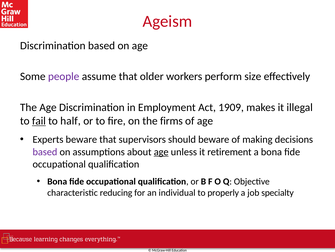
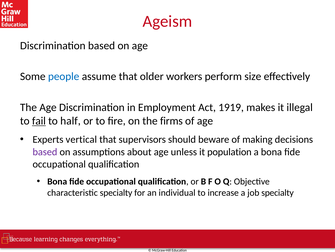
people colour: purple -> blue (64, 76)
1909: 1909 -> 1919 (231, 107)
Experts beware: beware -> vertical (81, 139)
age underline: present -> none (161, 151)
retirement: retirement -> population (229, 151)
characteristic reducing: reducing -> specialty (116, 192)
properly: properly -> increase (223, 192)
